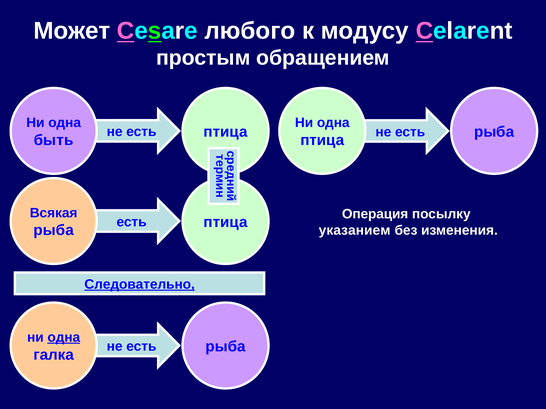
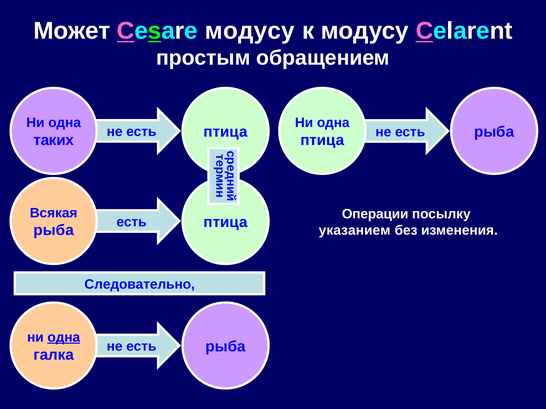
Cesare любого: любого -> модусу (250, 31)
быть: быть -> таких (54, 140)
Операция: Операция -> Операции (375, 214)
Следовательно underline: present -> none (140, 285)
